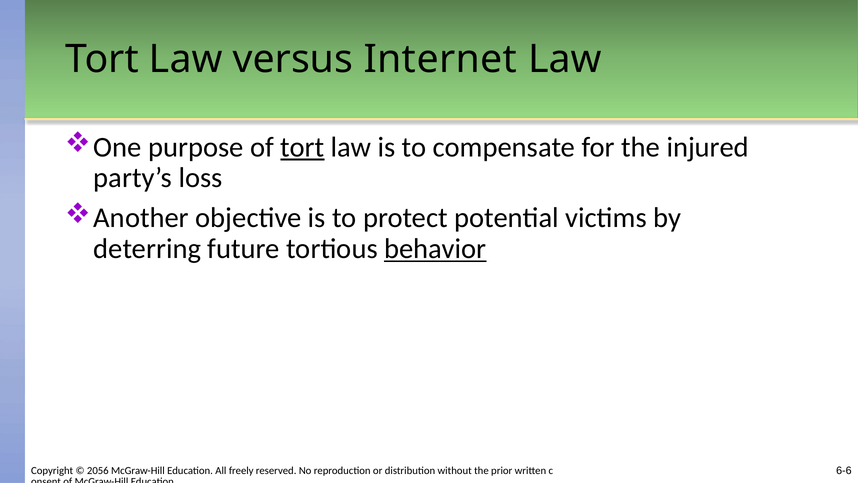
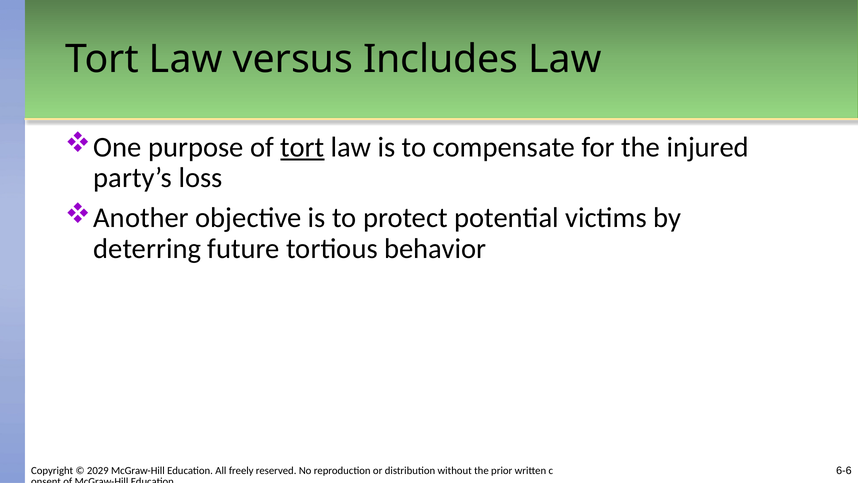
Internet: Internet -> Includes (441, 59)
behavior underline: present -> none (435, 249)
2056: 2056 -> 2029 (98, 470)
